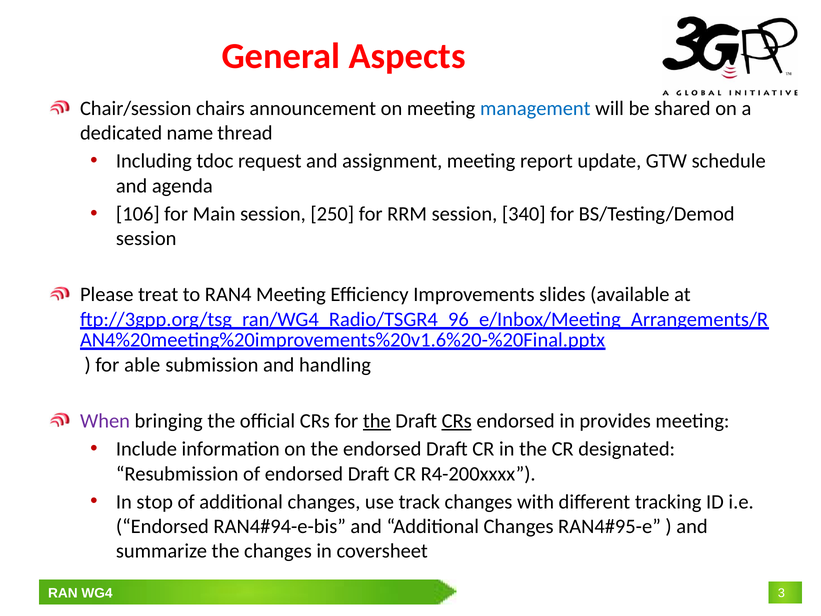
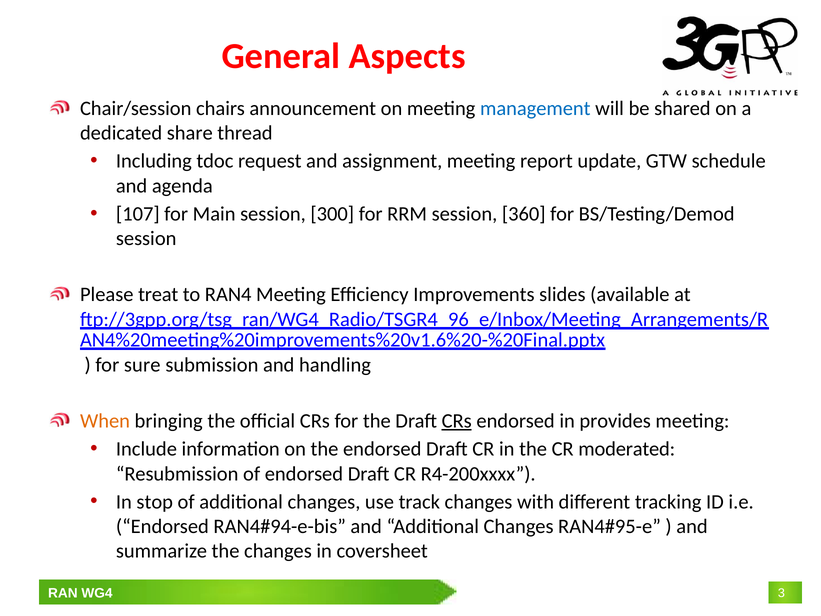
name: name -> share (190, 133)
106: 106 -> 107 (138, 214)
250: 250 -> 300 (332, 214)
340: 340 -> 360 (524, 214)
able: able -> sure (142, 365)
When colour: purple -> orange (105, 421)
the underline: present -> none (377, 421)
designated: designated -> moderated (627, 449)
